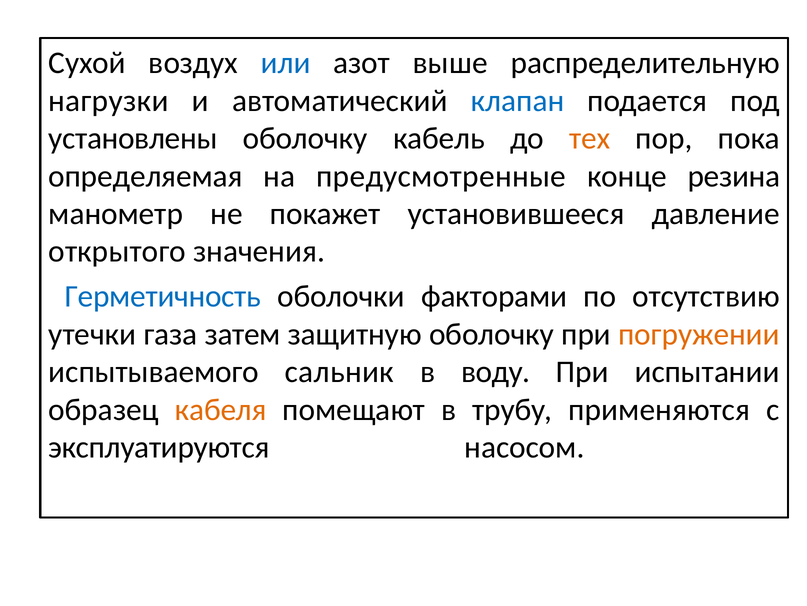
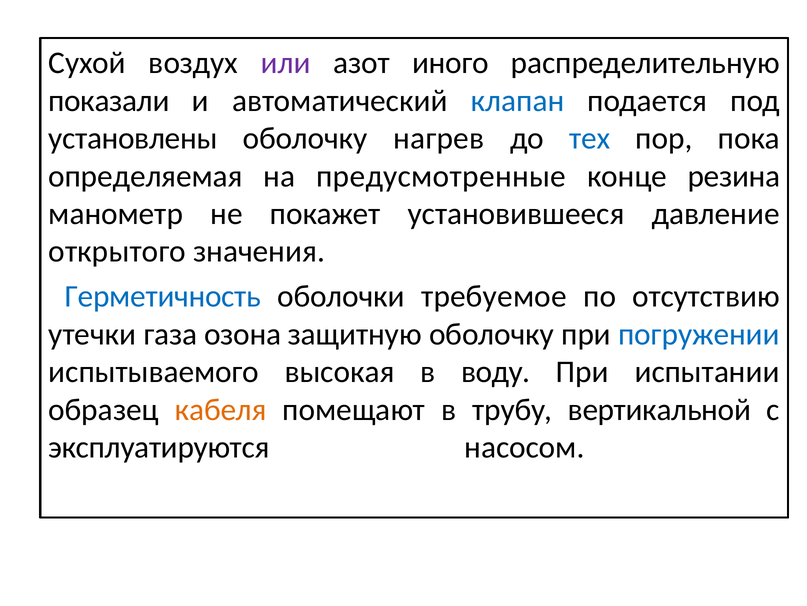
или colour: blue -> purple (286, 63)
выше: выше -> иного (450, 63)
нагрузки: нагрузки -> показали (109, 101)
кабель: кабель -> нагрев (439, 138)
тех colour: orange -> blue (590, 138)
факторами: факторами -> требуемое (494, 296)
затем: затем -> озона (243, 334)
погружении colour: orange -> blue (699, 334)
сальник: сальник -> высокая (340, 372)
применяются: применяются -> вертикальной (659, 409)
